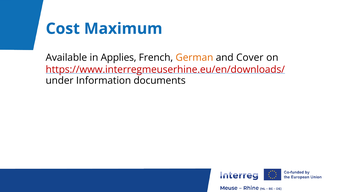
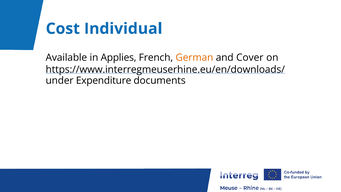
Maximum: Maximum -> Individual (123, 29)
https://www.interregmeuserhine.eu/en/downloads/ colour: red -> black (165, 70)
Information: Information -> Expenditure (104, 81)
